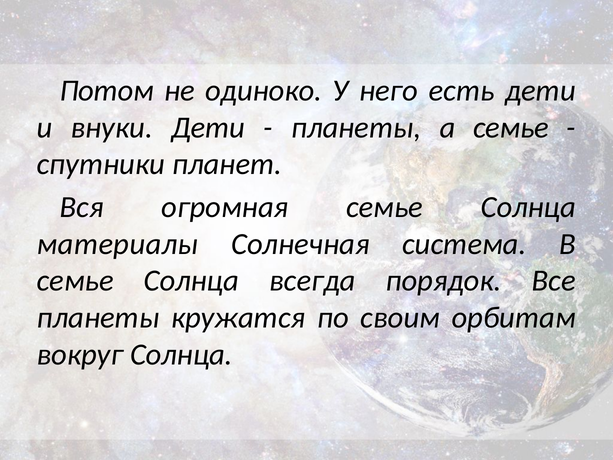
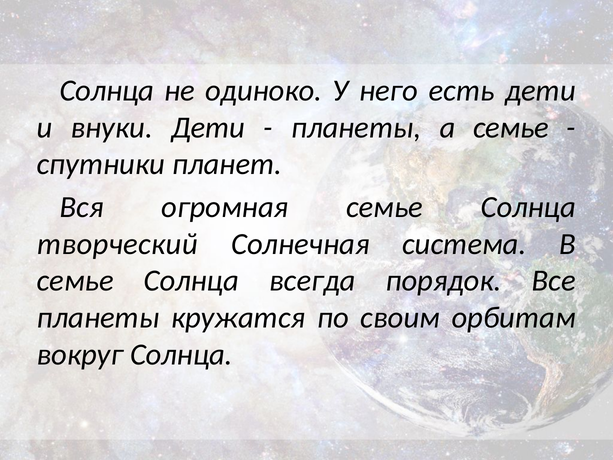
Потом: Потом -> Солнца (107, 91)
материалы: материалы -> творческий (117, 244)
